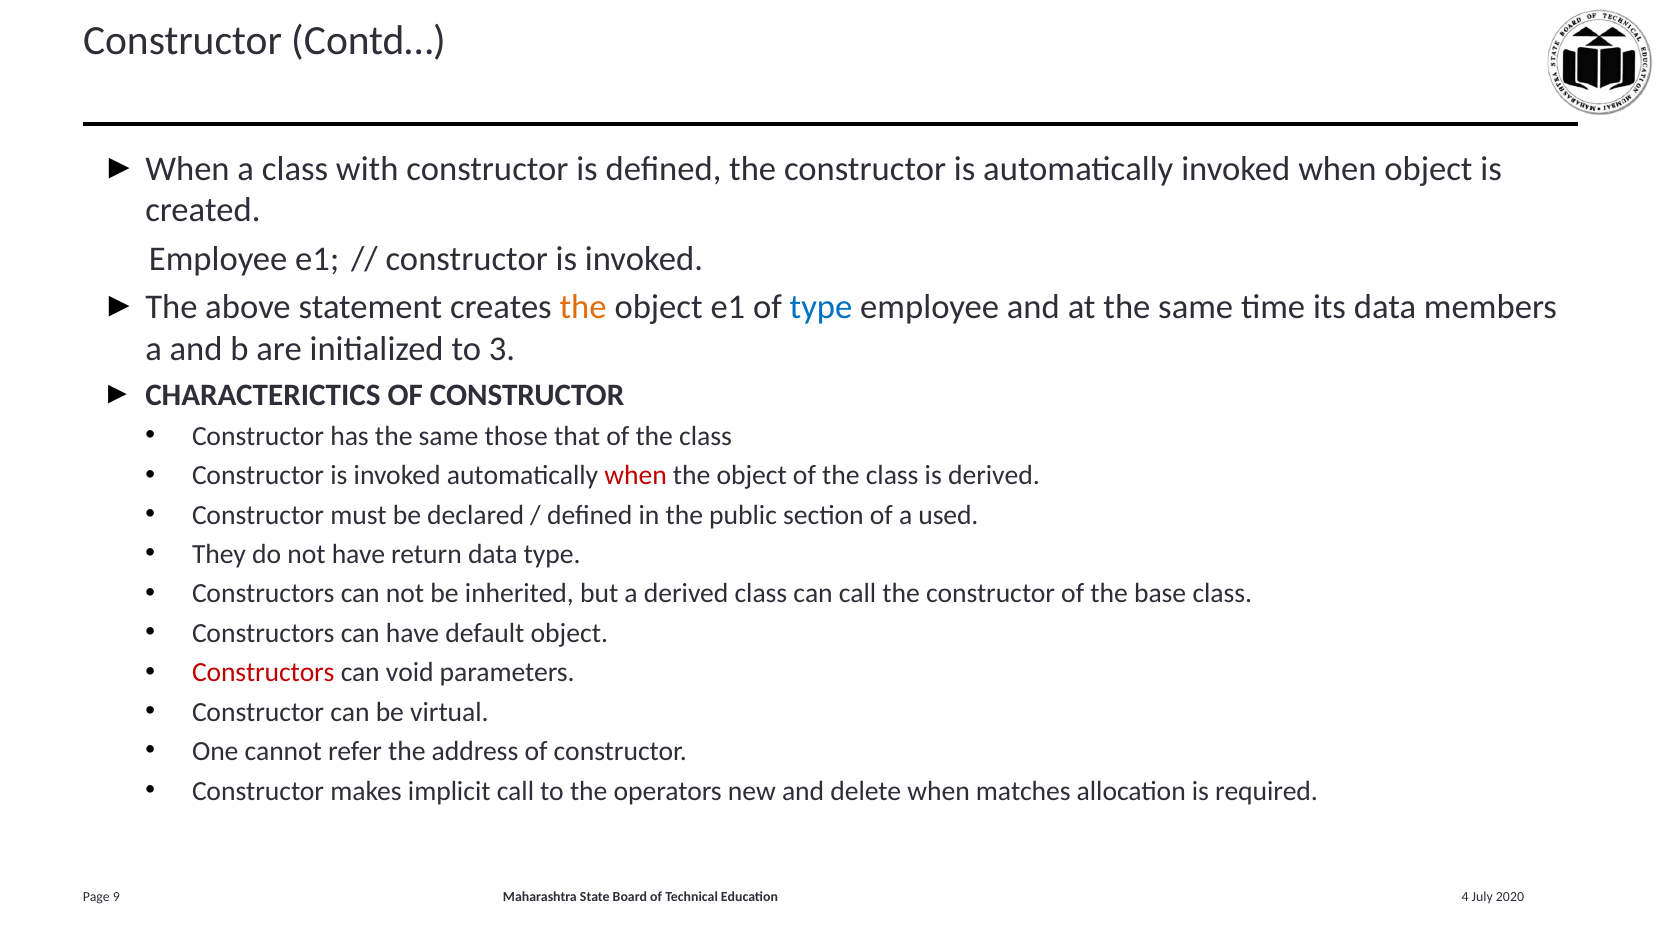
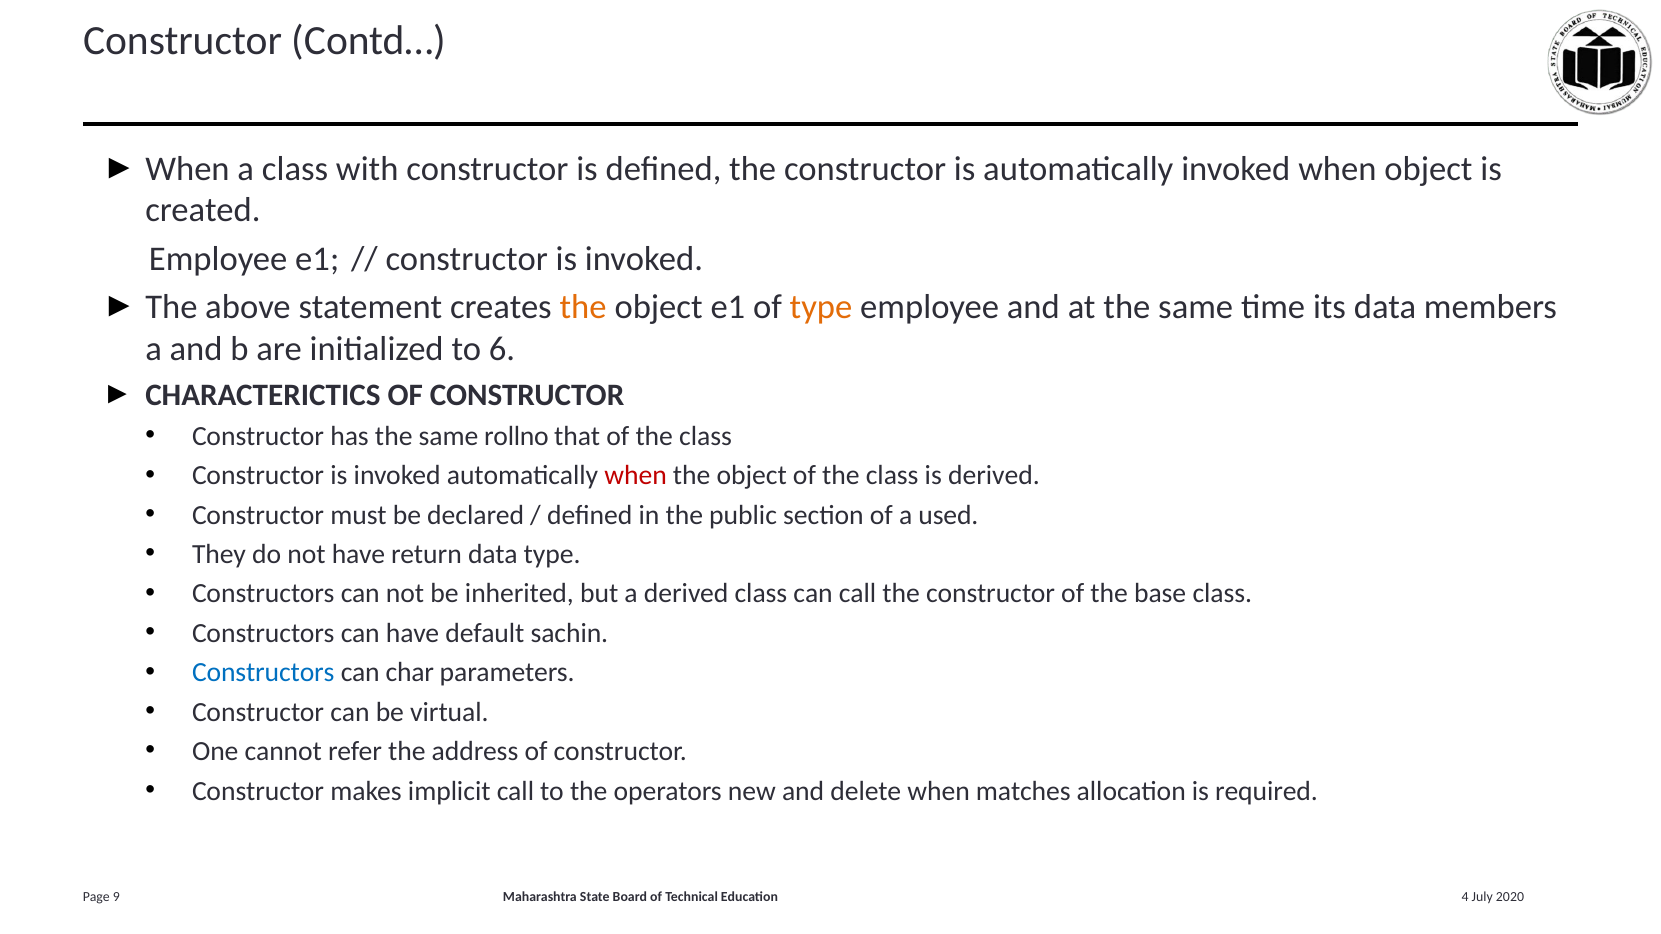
type colour: blue -> orange (821, 307)
3: 3 -> 6 (502, 349)
those: those -> rollno (516, 436)
default object: object -> sachin (569, 633)
Constructors colour: red -> blue (263, 673)
void: void -> char (410, 673)
